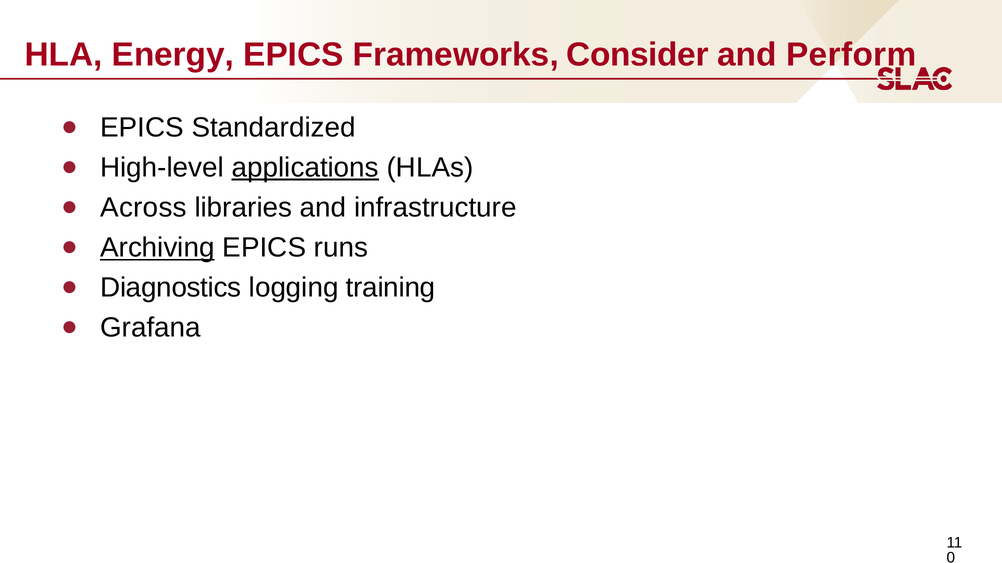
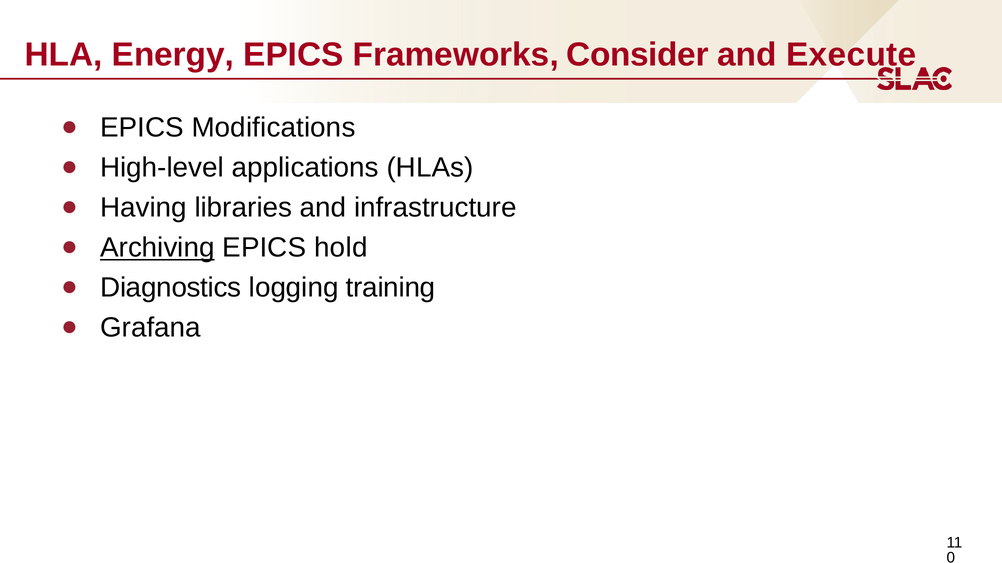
Perform: Perform -> Execute (851, 55)
Standardized: Standardized -> Modifications (274, 128)
applications underline: present -> none (305, 168)
Across: Across -> Having (144, 208)
runs: runs -> hold (341, 248)
